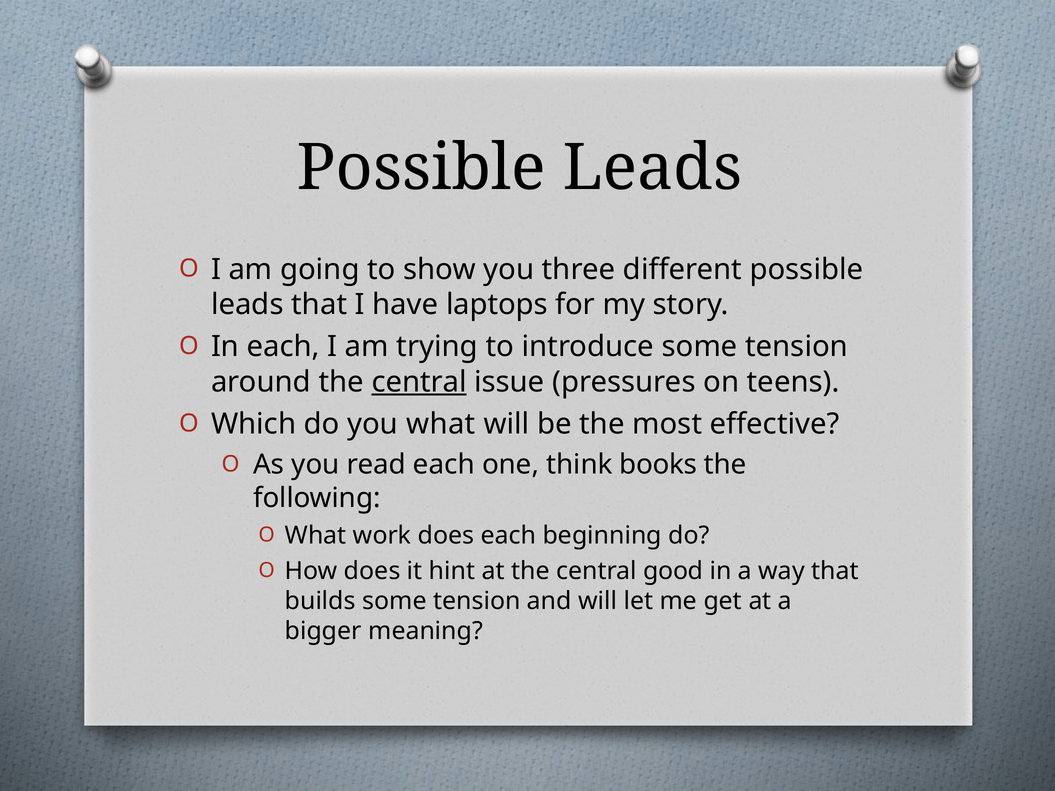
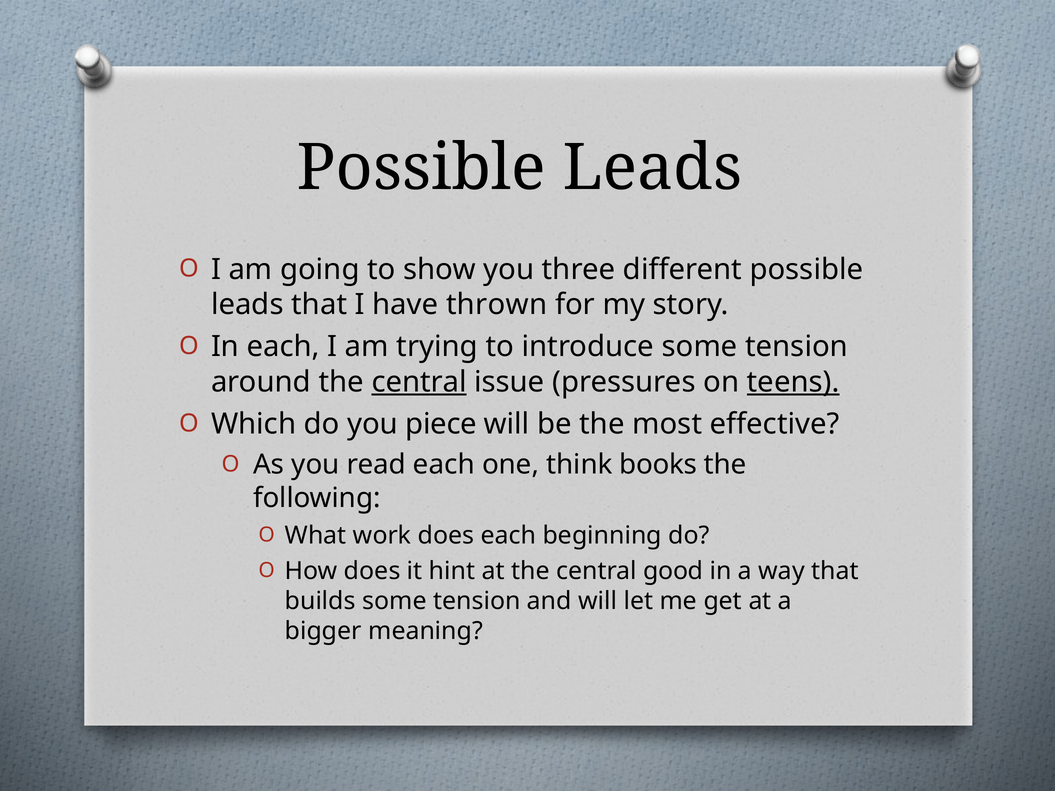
laptops: laptops -> thrown (497, 305)
teens underline: none -> present (793, 382)
you what: what -> piece (441, 424)
